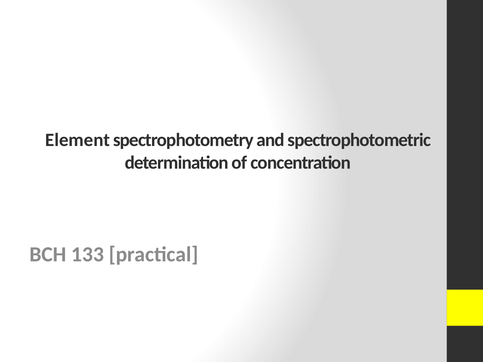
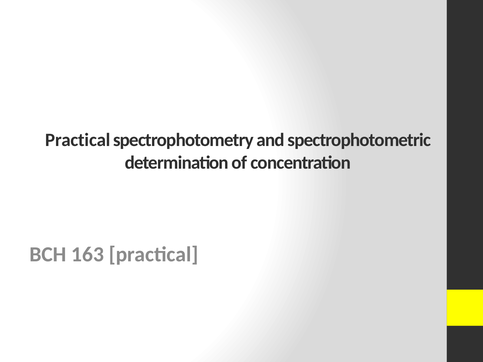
Element: Element -> Practical (78, 140)
133: 133 -> 163 (88, 255)
